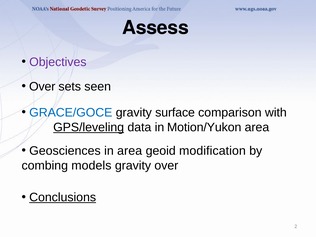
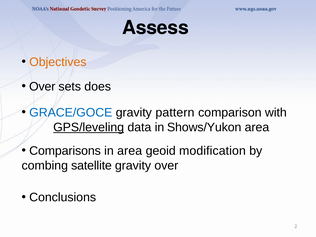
Objectives colour: purple -> orange (58, 62)
seen: seen -> does (98, 87)
surface: surface -> pattern (175, 113)
Motion/Yukon: Motion/Yukon -> Shows/Yukon (204, 127)
Geosciences: Geosciences -> Comparisons (65, 151)
models: models -> satellite (91, 165)
Conclusions underline: present -> none (63, 197)
